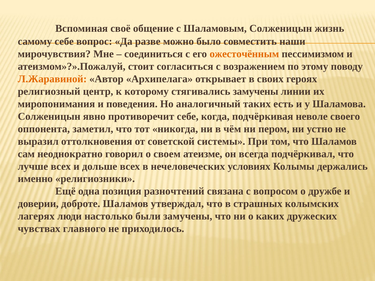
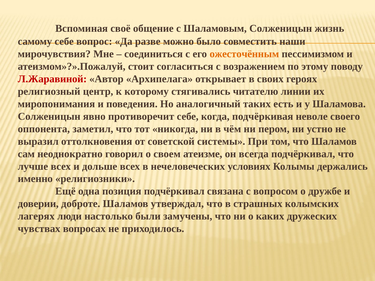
Л.Жаравиной colour: orange -> red (52, 79)
стягивались замучены: замучены -> читателю (256, 91)
позиция разночтений: разночтений -> подчёркивал (174, 191)
главного: главного -> вопросах (84, 229)
